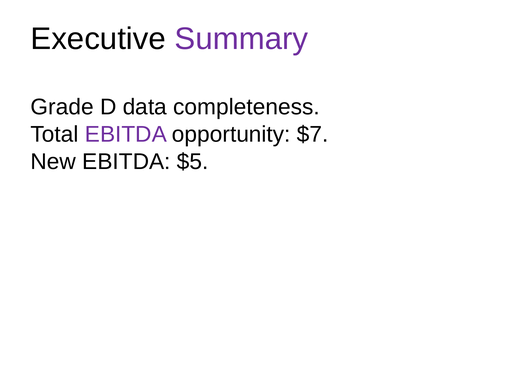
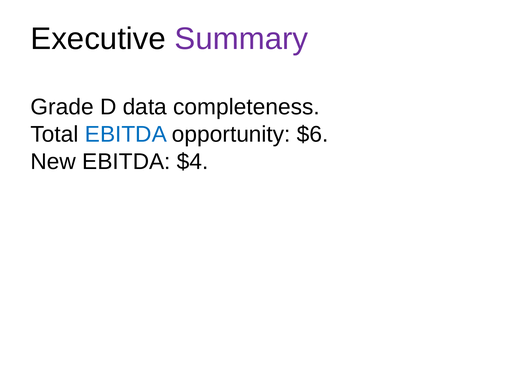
EBITDA colour: purple -> blue (126, 134)
$7: $7 -> $6 (313, 134)
$5: $5 -> $4 (193, 162)
